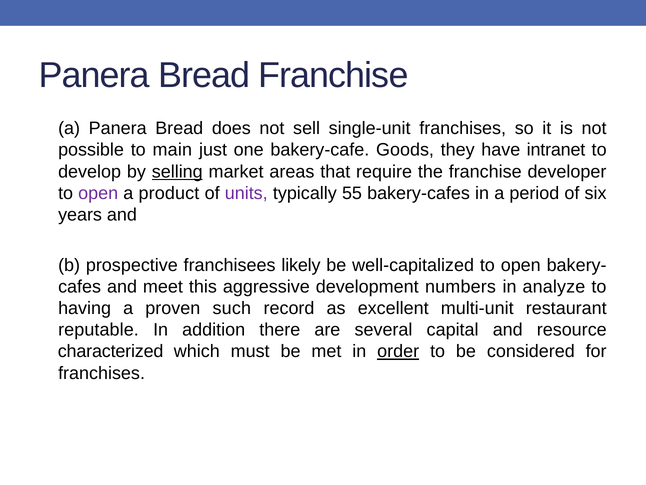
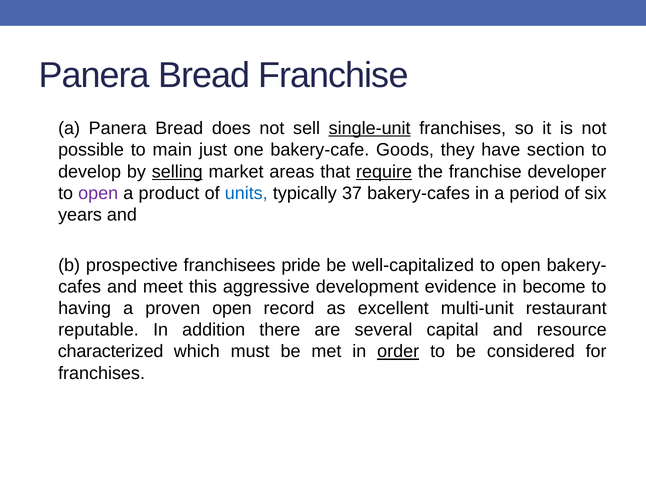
single-unit underline: none -> present (370, 128)
intranet: intranet -> section (556, 150)
require underline: none -> present (384, 171)
units colour: purple -> blue (246, 193)
55: 55 -> 37 (352, 193)
likely: likely -> pride (301, 265)
numbers: numbers -> evidence (461, 286)
analyze: analyze -> become (554, 286)
proven such: such -> open (232, 308)
